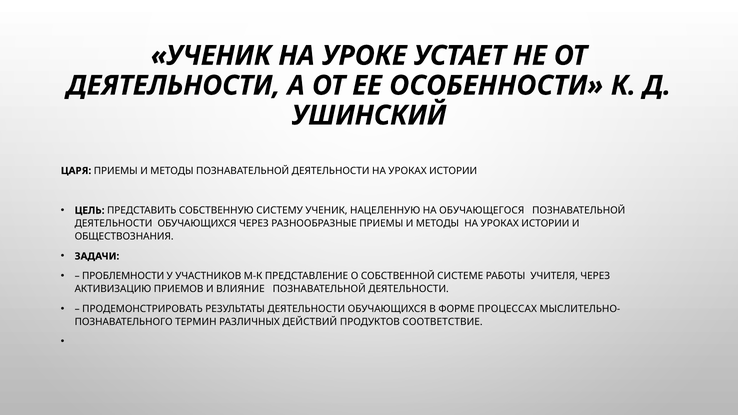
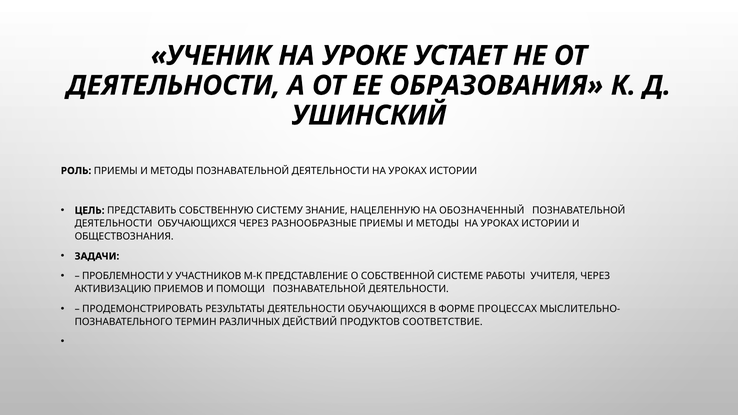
ОСОБЕННОСТИ: ОСОБЕННОСТИ -> ОБРАЗОВАНИЯ (496, 86)
ЦАРЯ: ЦАРЯ -> РОЛЬ (76, 171)
СИСТЕМУ УЧЕНИК: УЧЕНИК -> ЗНАНИЕ (327, 211)
ОБУЧАЮЩЕГОСЯ: ОБУЧАЮЩЕГОСЯ -> ОБОЗНАЧЕННЫЙ (482, 211)
ВЛИЯНИЕ: ВЛИЯНИЕ -> ПОМОЩИ (241, 289)
